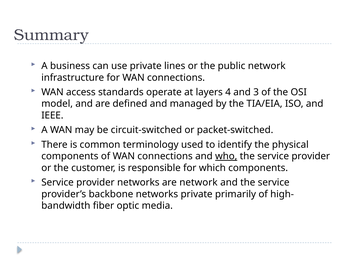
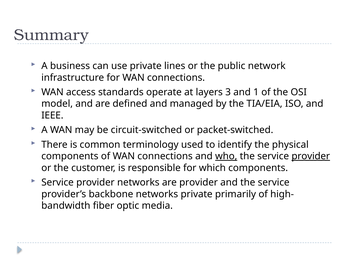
4: 4 -> 3 (228, 92)
3: 3 -> 1 (256, 92)
provider underline: none -> present (311, 156)
are network: network -> provider (199, 182)
